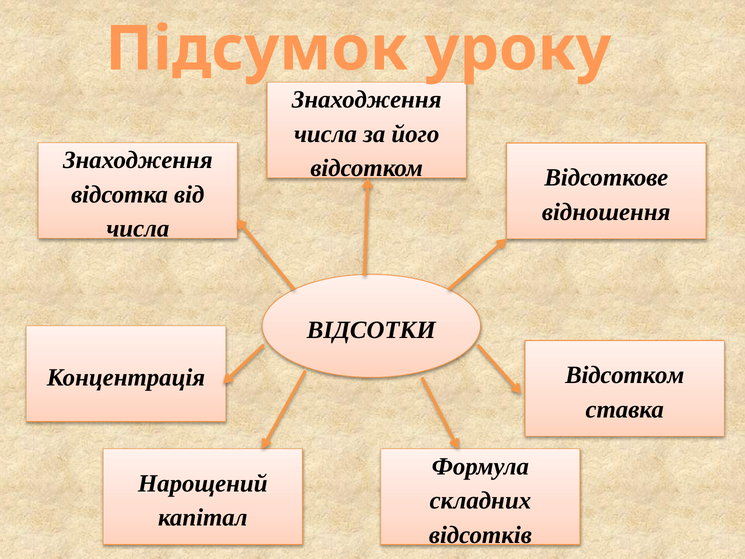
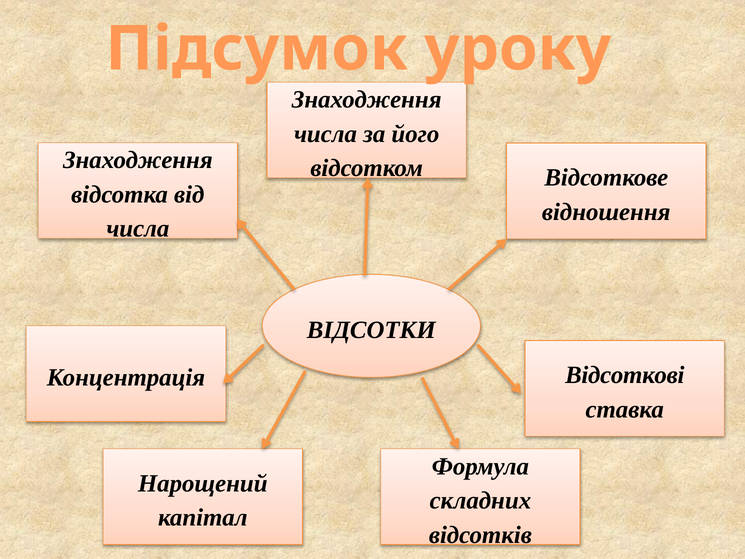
Відсотком: Відсотком -> Відсоткові (625, 375)
